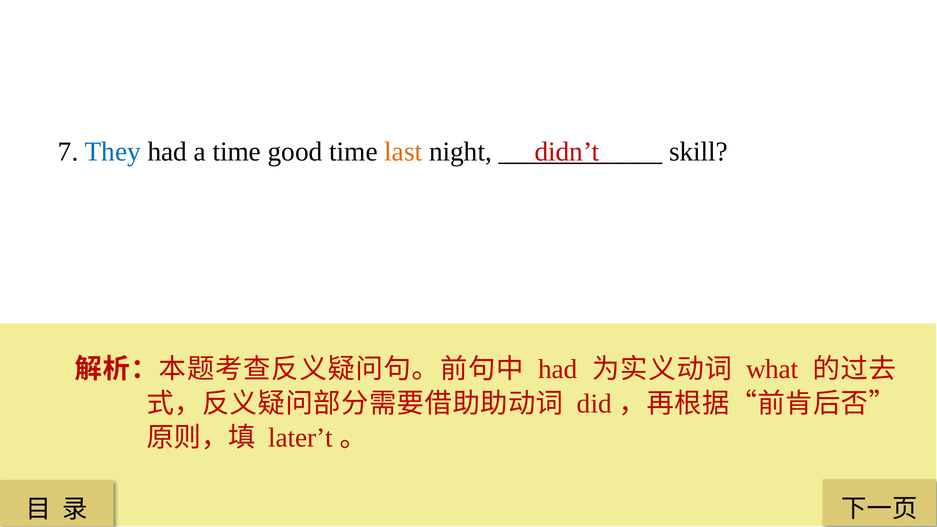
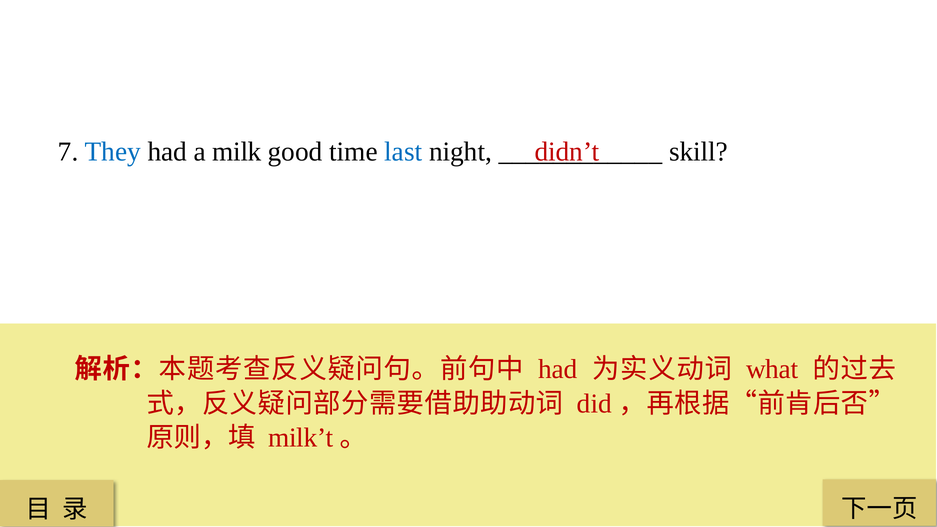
a time: time -> milk (237, 152)
last colour: orange -> blue (403, 152)
later’t: later’t -> milk’t (301, 438)
